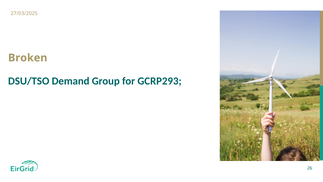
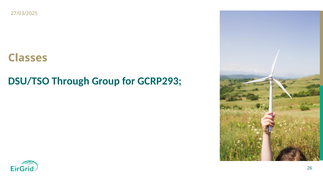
Broken: Broken -> Classes (28, 58)
Demand: Demand -> Through (71, 81)
